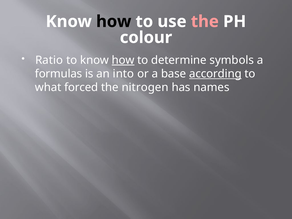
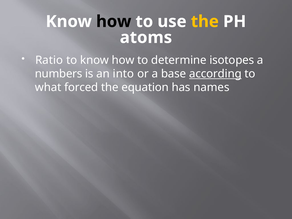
the colour: pink -> yellow (205, 22)
colour: colour -> atoms (146, 37)
how underline: present -> none (123, 60)
symbols: symbols -> isotopes (232, 60)
formulas: formulas -> numbers (59, 74)
nitrogen: nitrogen -> equation (145, 87)
